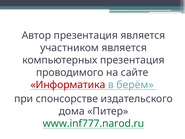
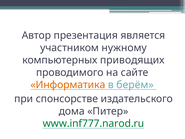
участником является: является -> нужному (124, 48)
компьютерных презентация: презентация -> приводящих (132, 60)
Информатика colour: red -> orange (68, 85)
